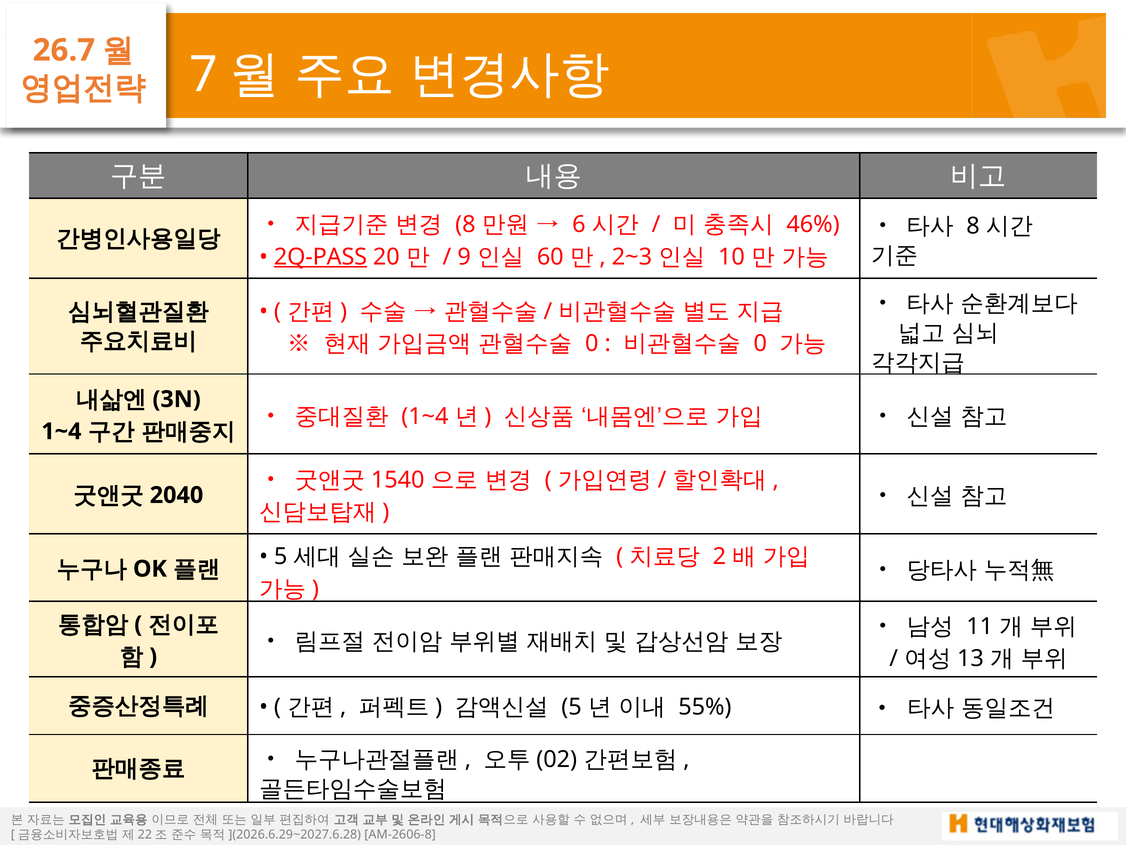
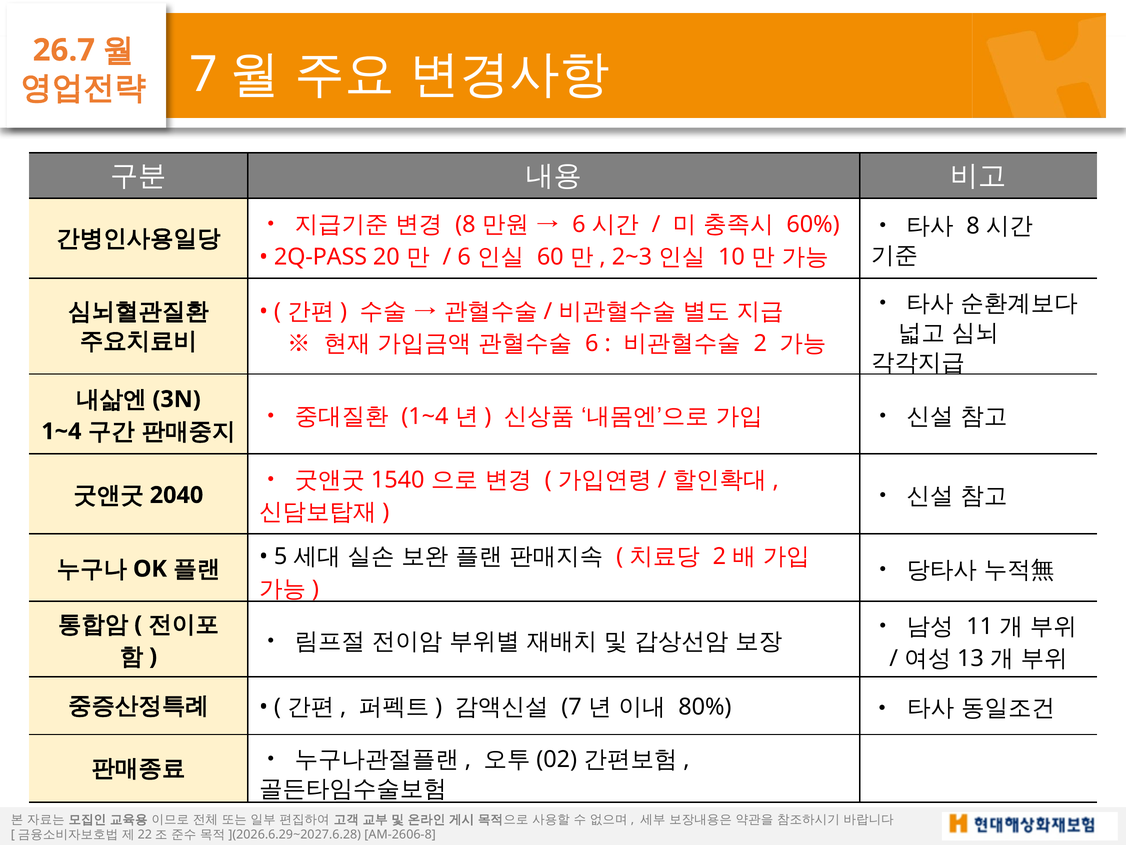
46%: 46% -> 60% (813, 225)
2Q-PASS underline: present -> none (321, 257)
9: 9 -> 6 (464, 257)
0: 0 -> 6 (592, 343)
0: 0 -> 2 (760, 343)
5: 5 -> 7 (572, 707)
55%: 55% -> 80% (705, 707)
